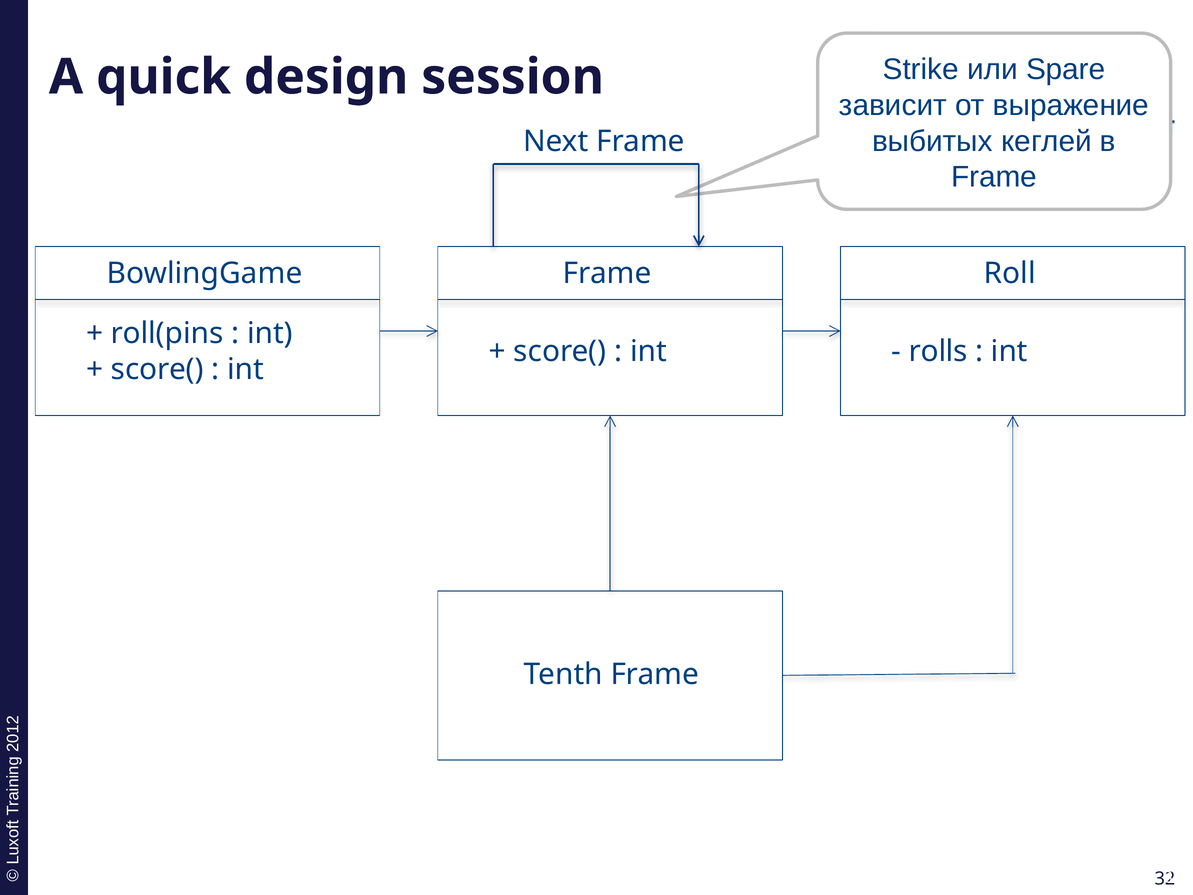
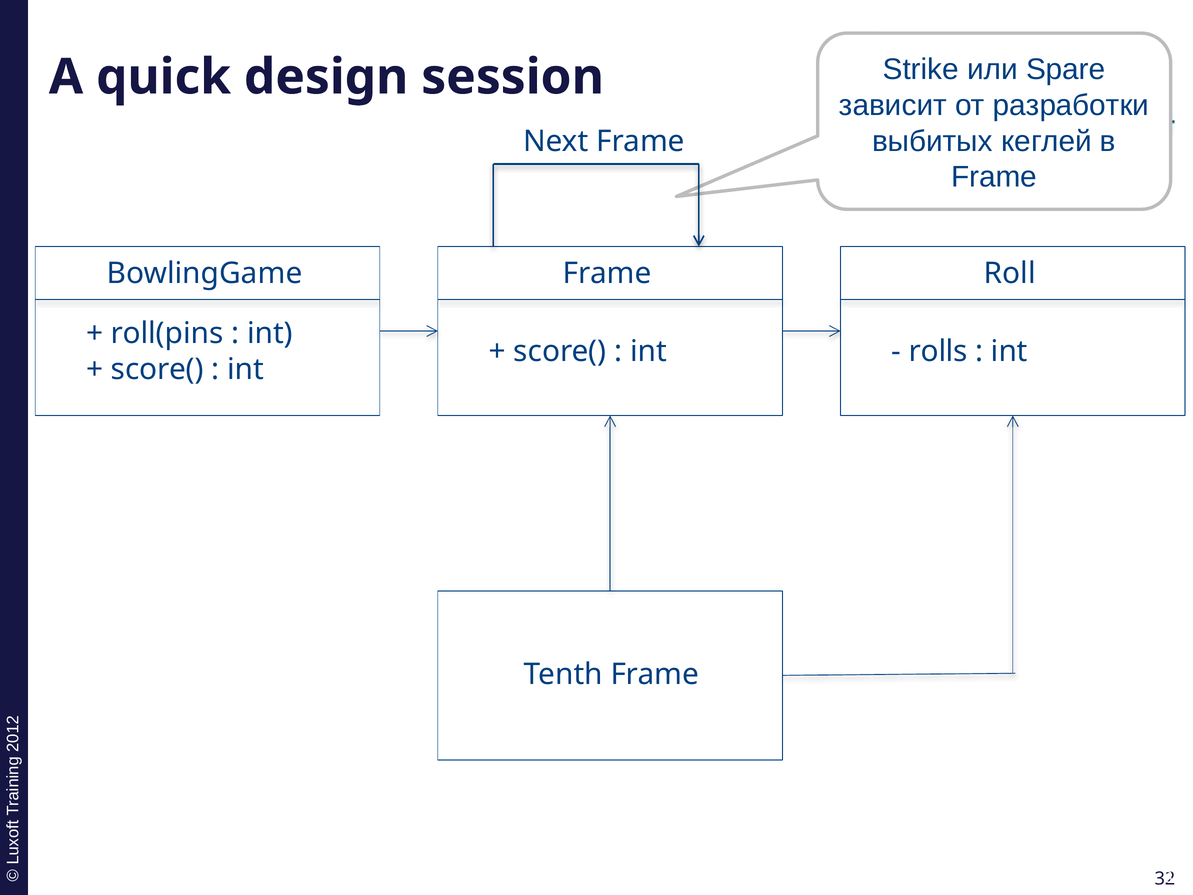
выражение: выражение -> разработки (1071, 105)
